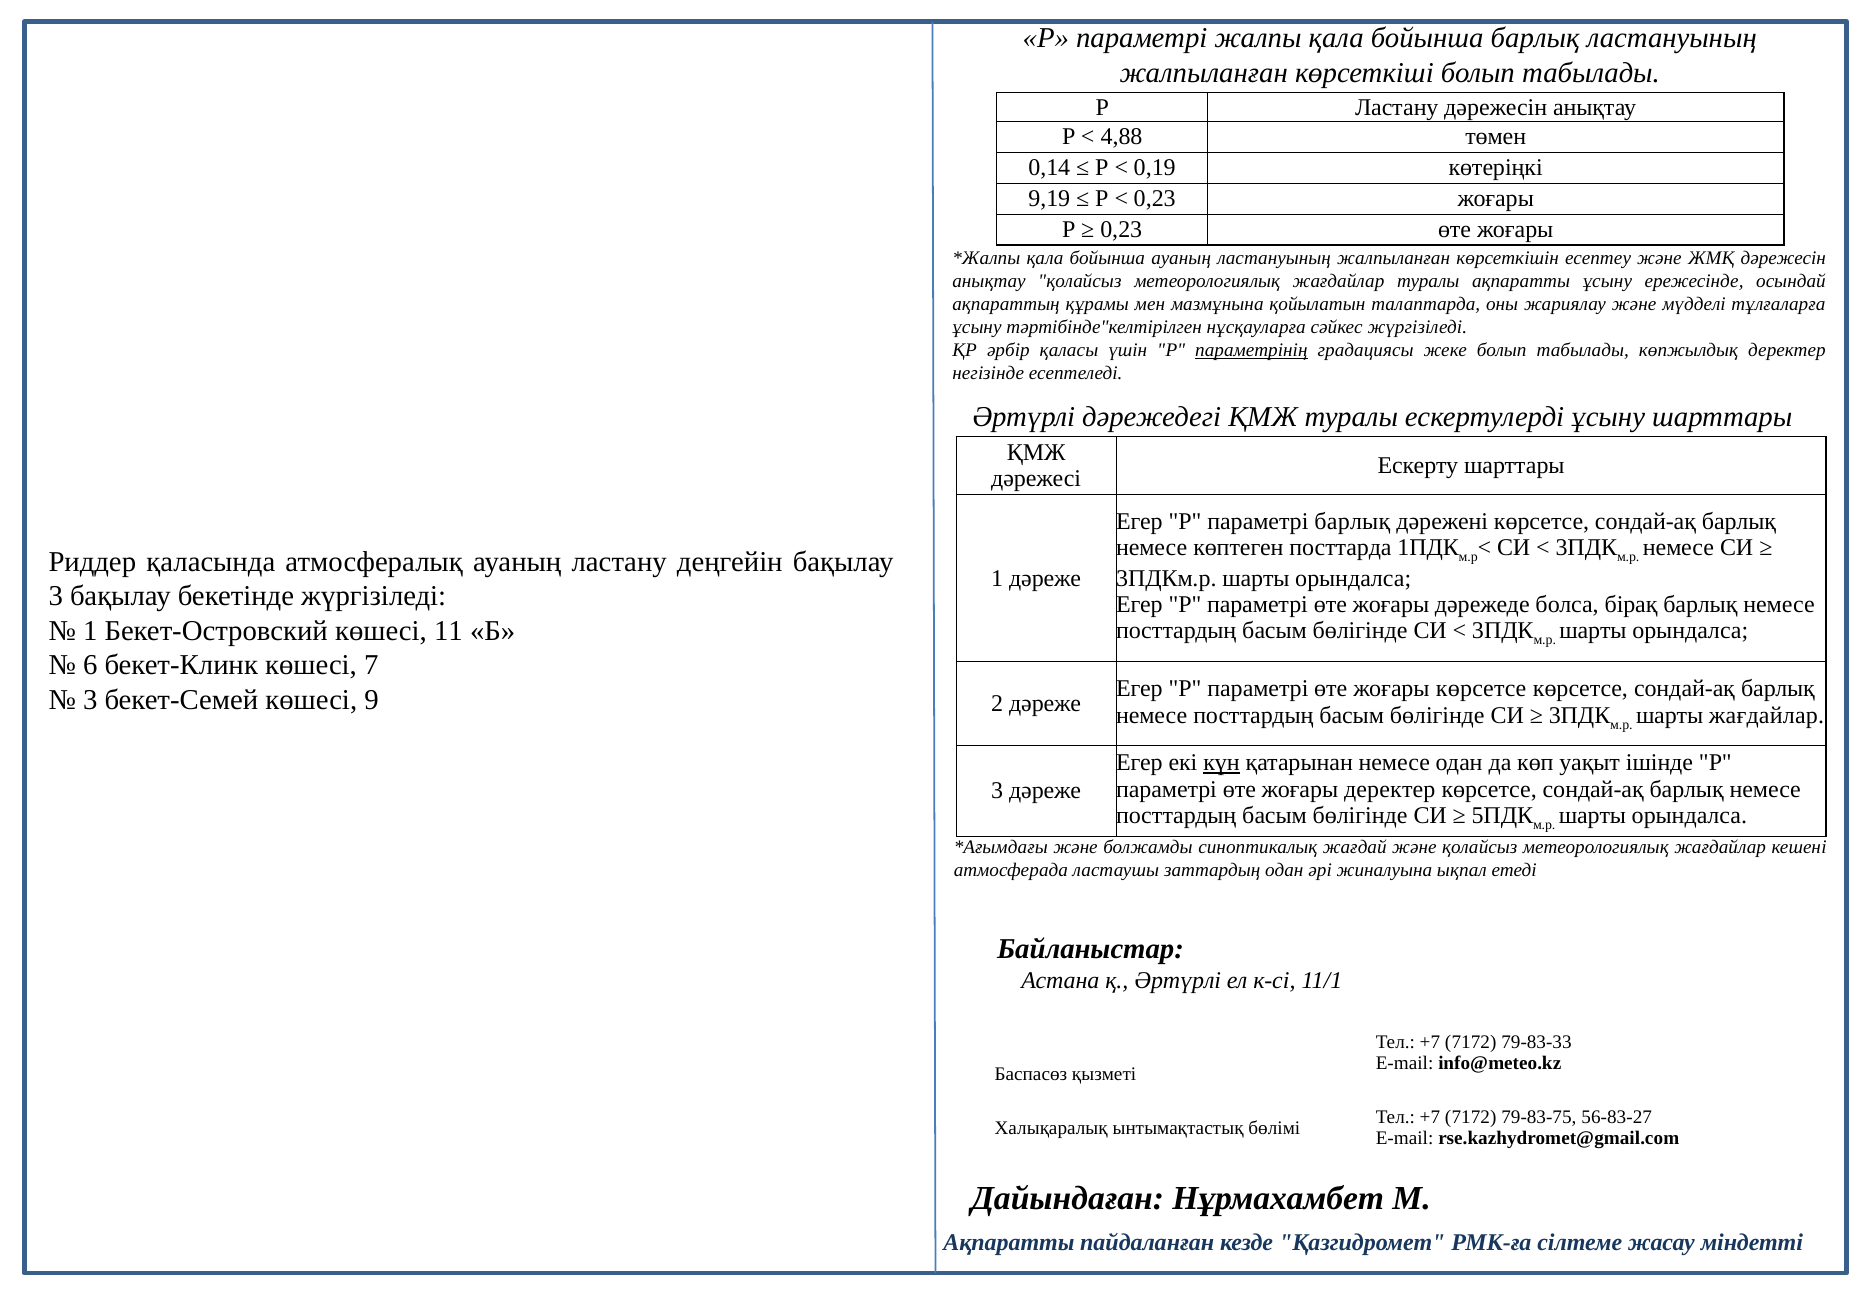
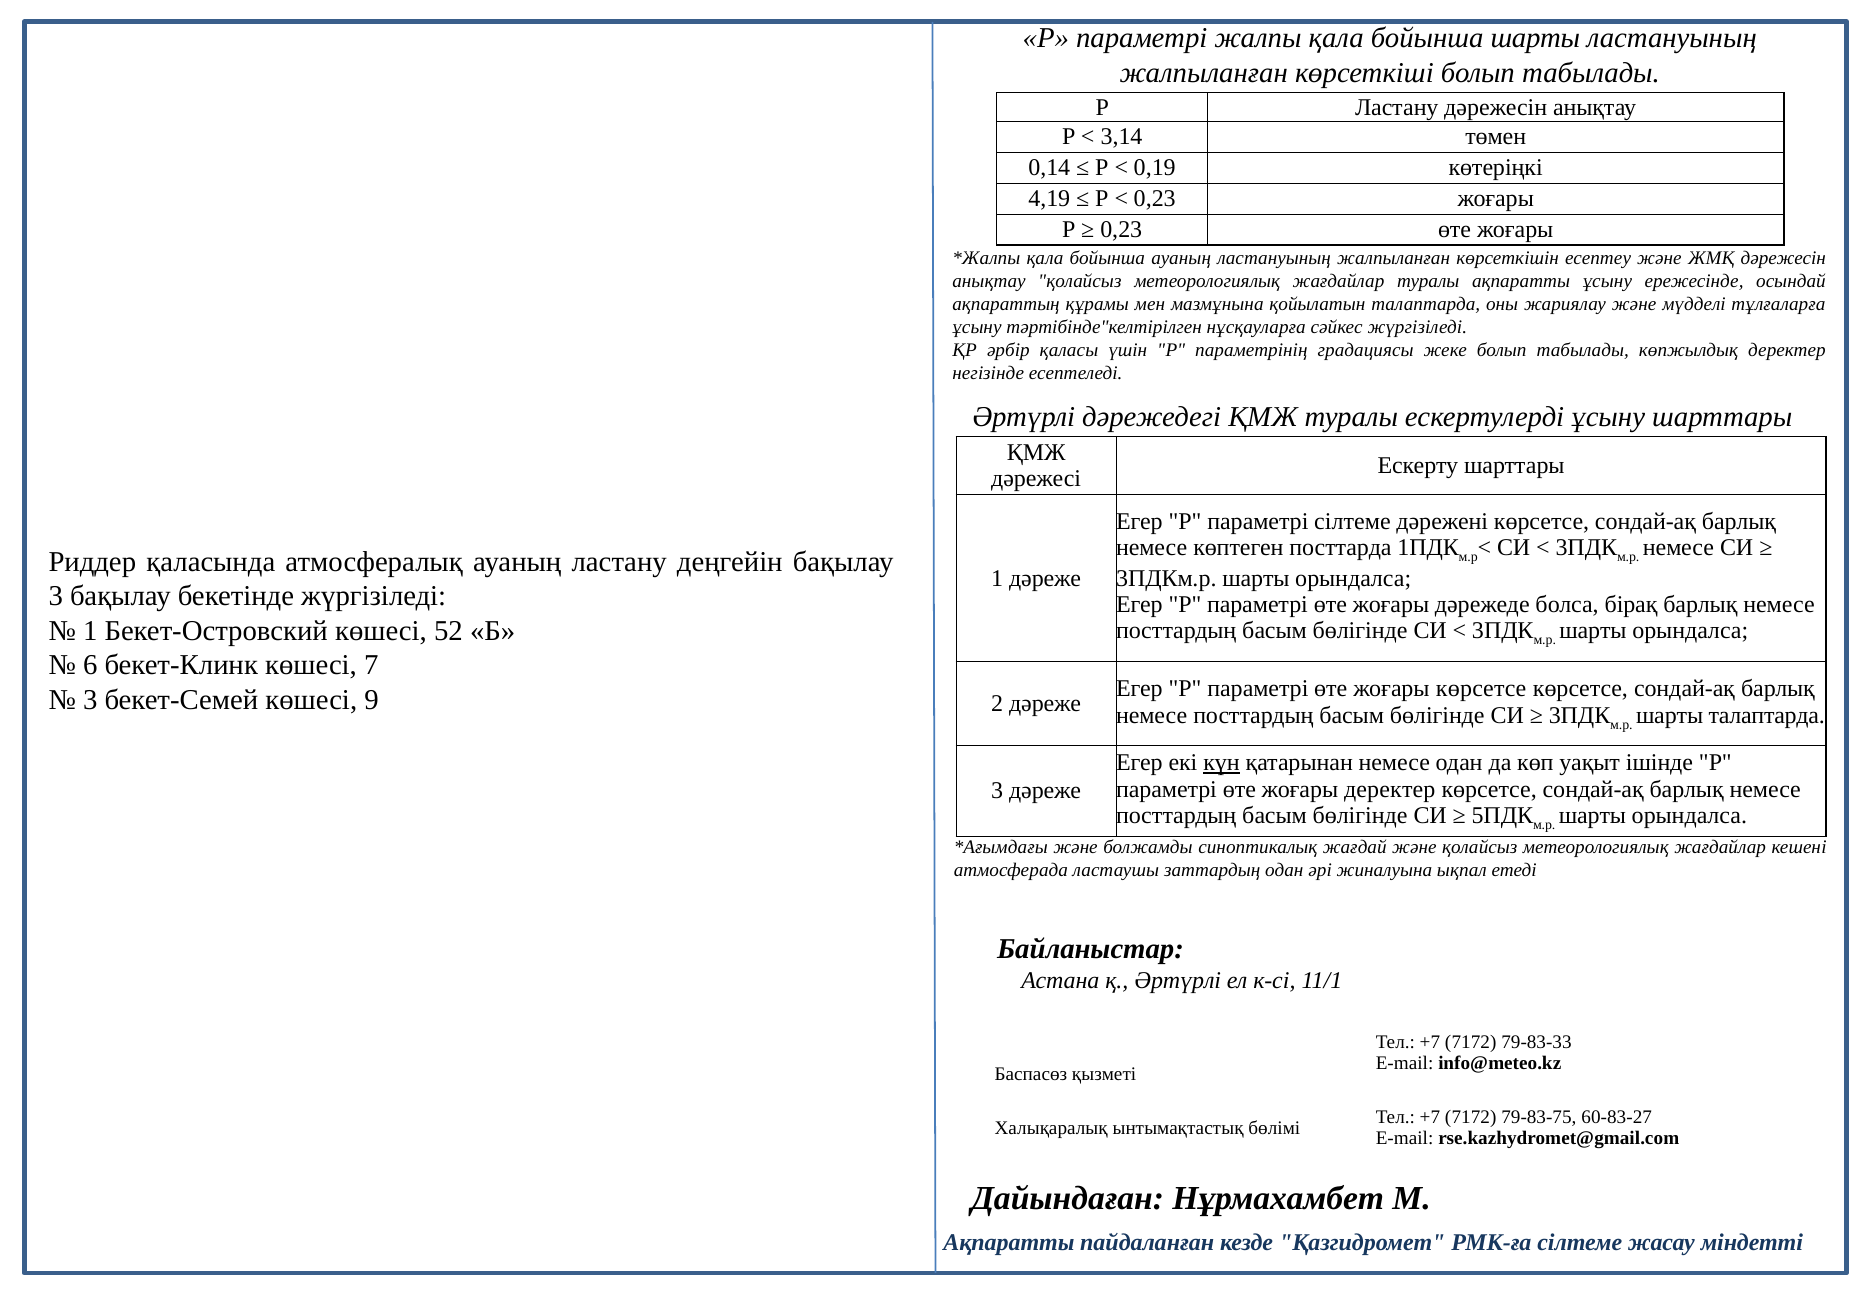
бойынша барлық: барлық -> шарты (1535, 39)
4,88: 4,88 -> 3,14 (1122, 137)
9,19: 9,19 -> 4,19 (1049, 199)
параметрінің underline: present -> none (1251, 350)
параметрі барлық: барлық -> сілтеме (1352, 522)
11: 11 -> 52 (448, 631)
шарты жағдайлар: жағдайлар -> талаптарда (1767, 715)
56-83-27: 56-83-27 -> 60-83-27 (1617, 1117)
